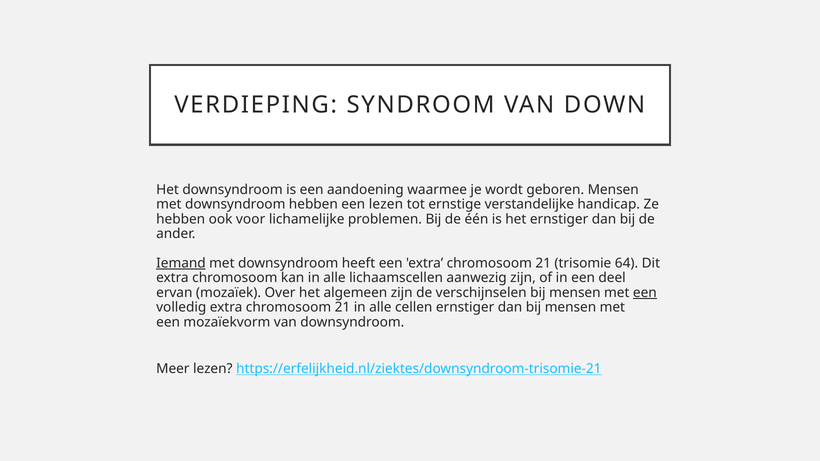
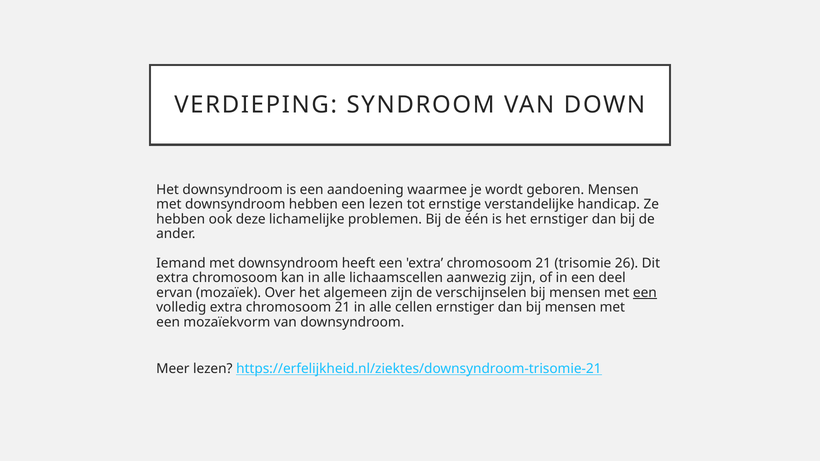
voor: voor -> deze (251, 219)
Iemand underline: present -> none (181, 263)
64: 64 -> 26 (627, 263)
